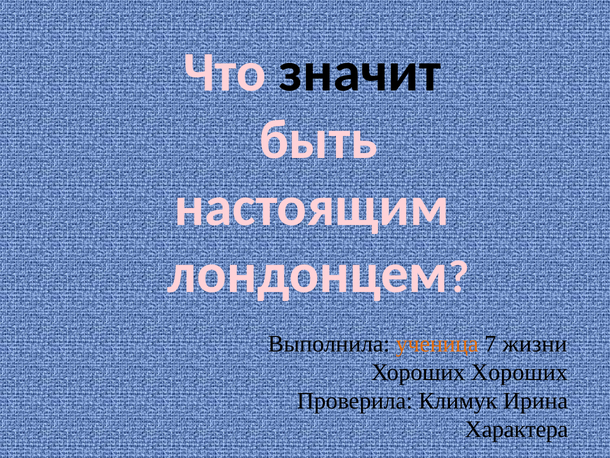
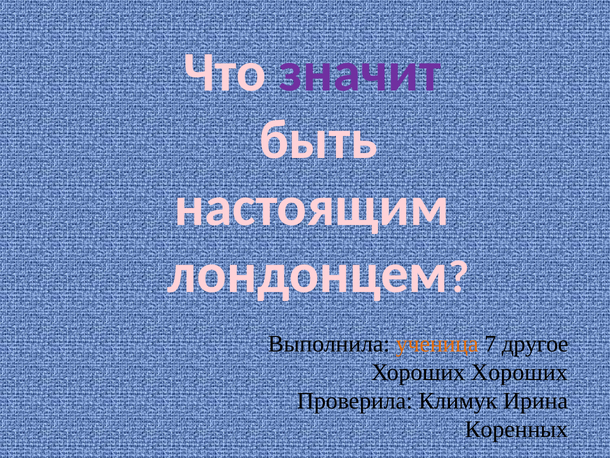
значит colour: black -> purple (360, 72)
жизни: жизни -> другое (535, 344)
Характера: Характера -> Коренных (516, 429)
